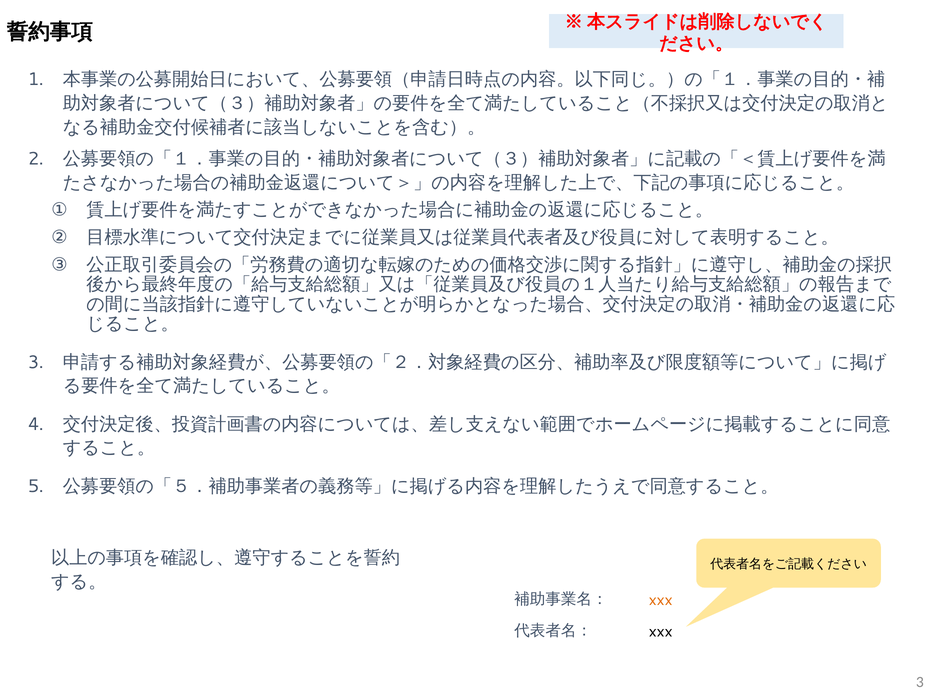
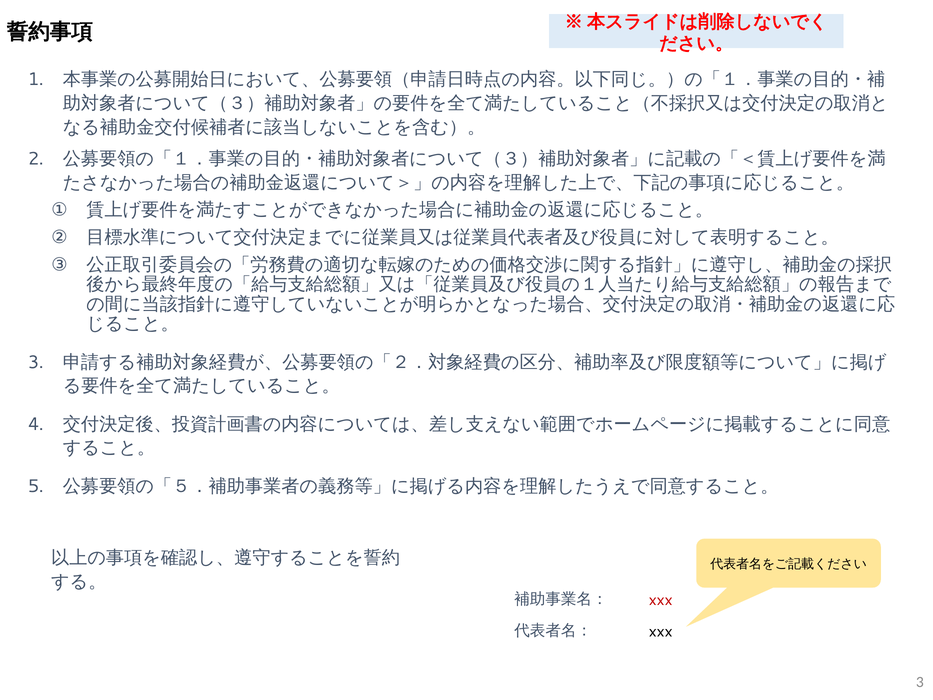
xxx colour: orange -> red (661, 600)
